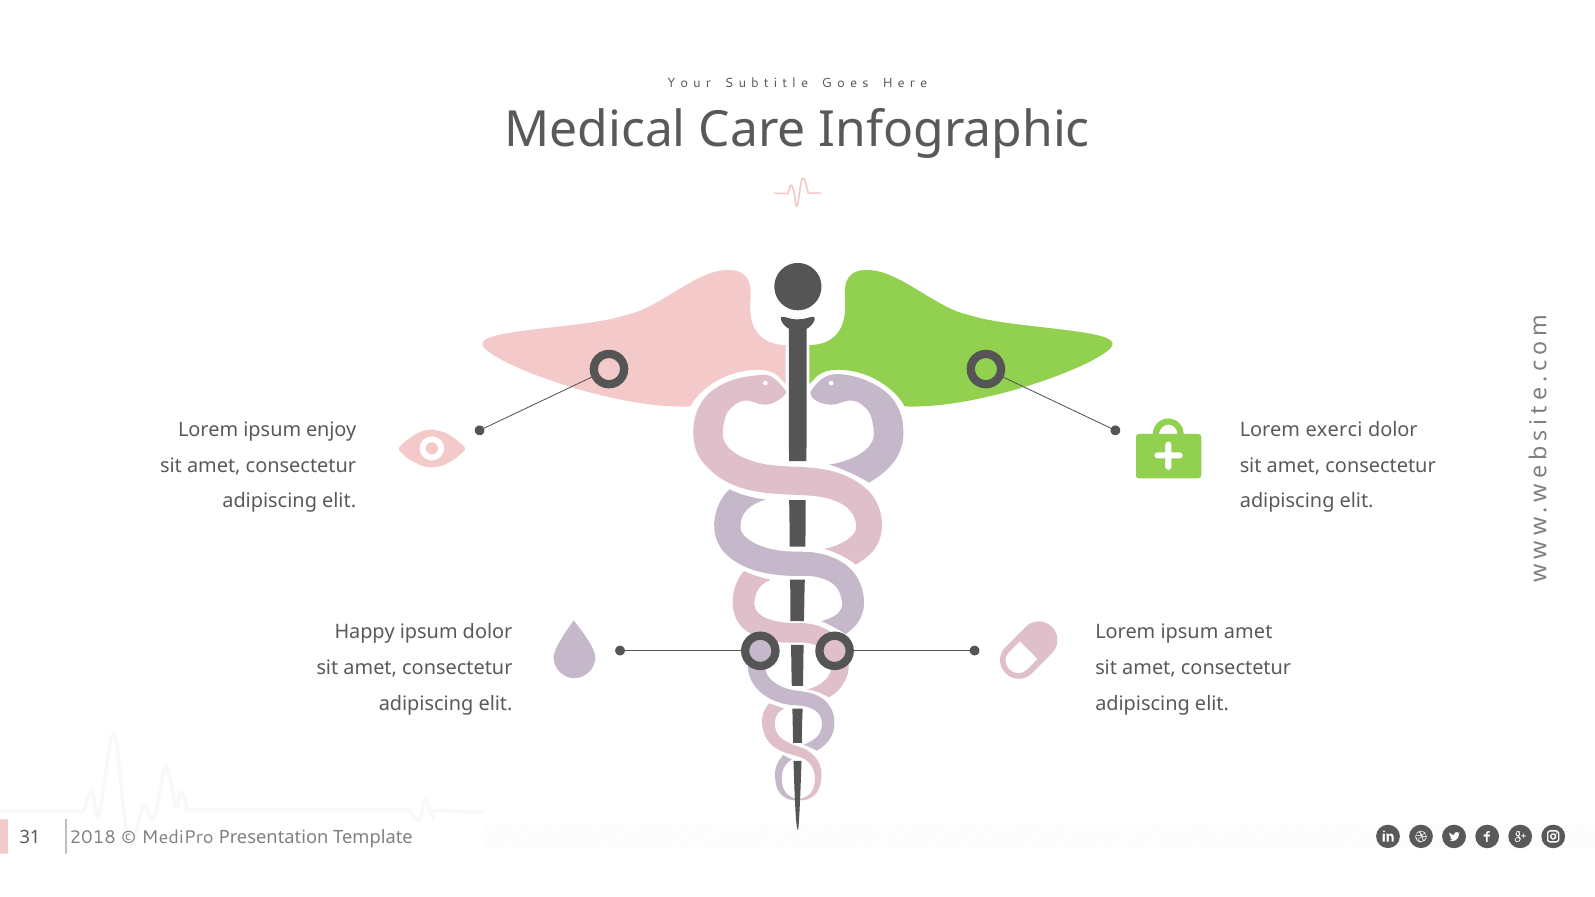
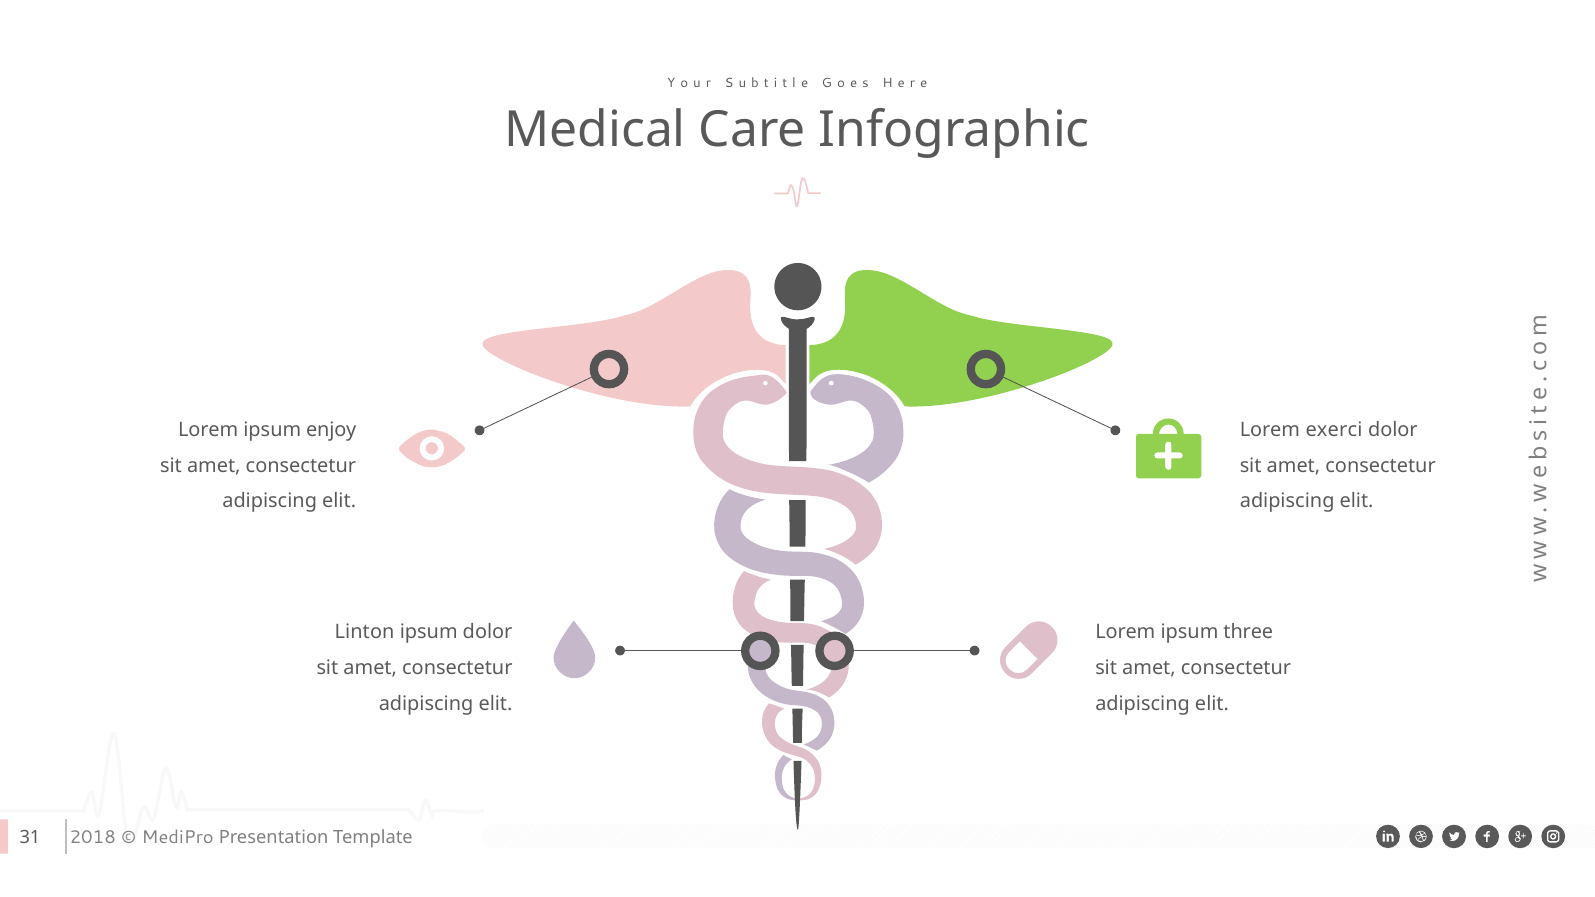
Happy: Happy -> Linton (365, 632)
ipsum amet: amet -> three (1248, 632)
